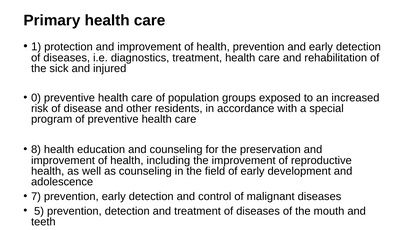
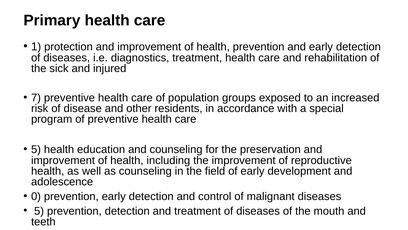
0: 0 -> 7 (36, 98)
8: 8 -> 5 (36, 149)
7: 7 -> 0 (36, 196)
